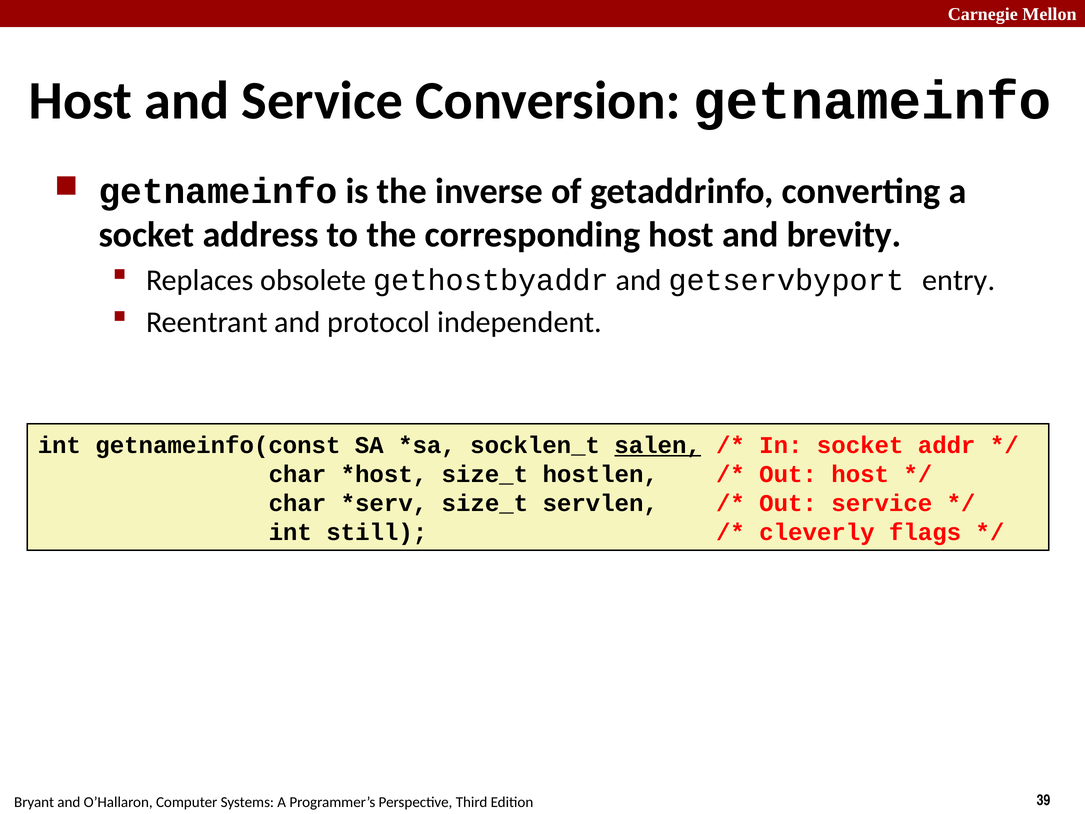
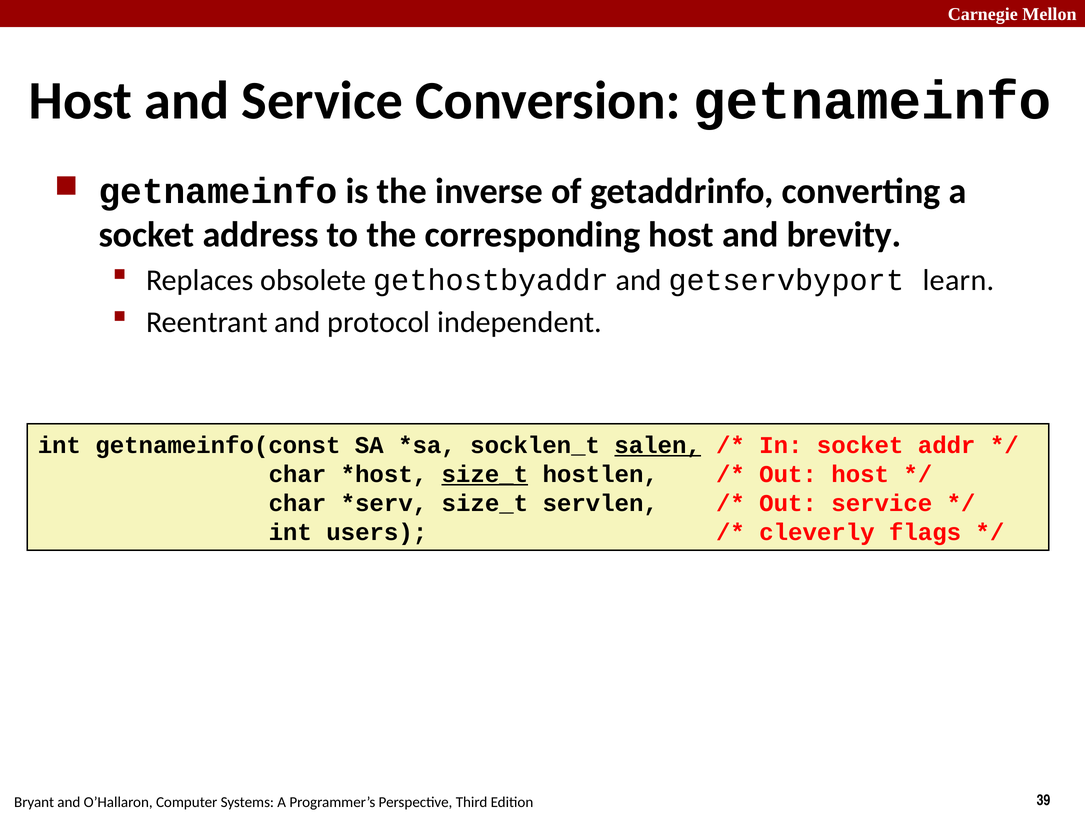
entry: entry -> learn (959, 280)
size_t underline: none -> present (485, 474)
still: still -> users (377, 532)
